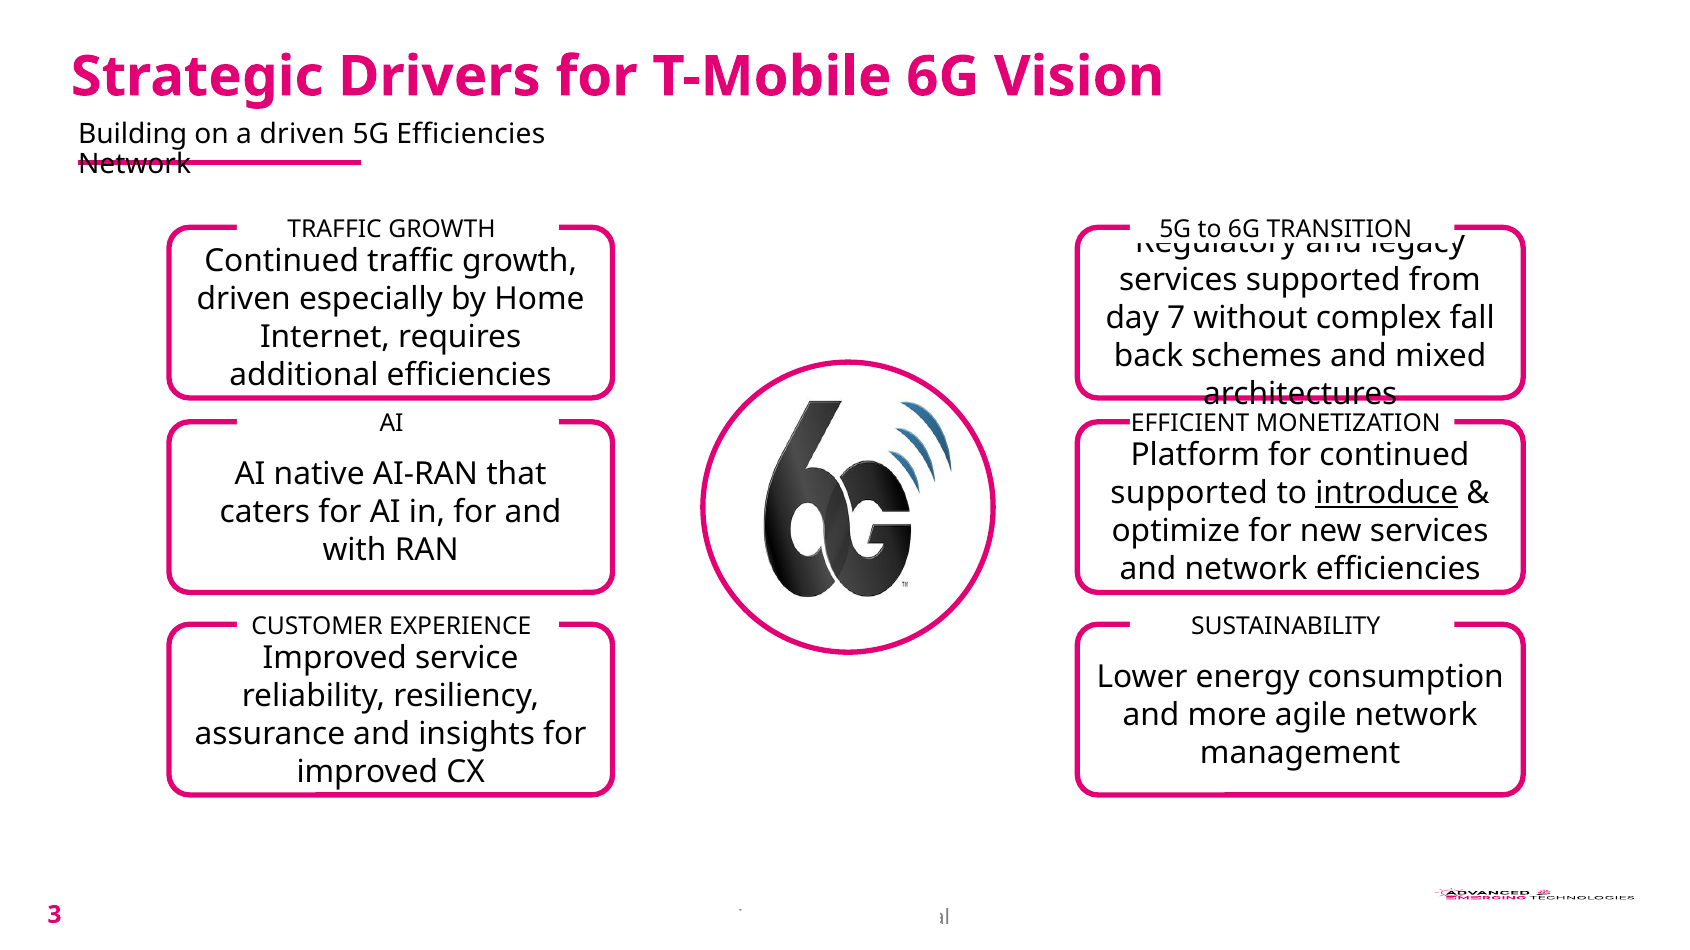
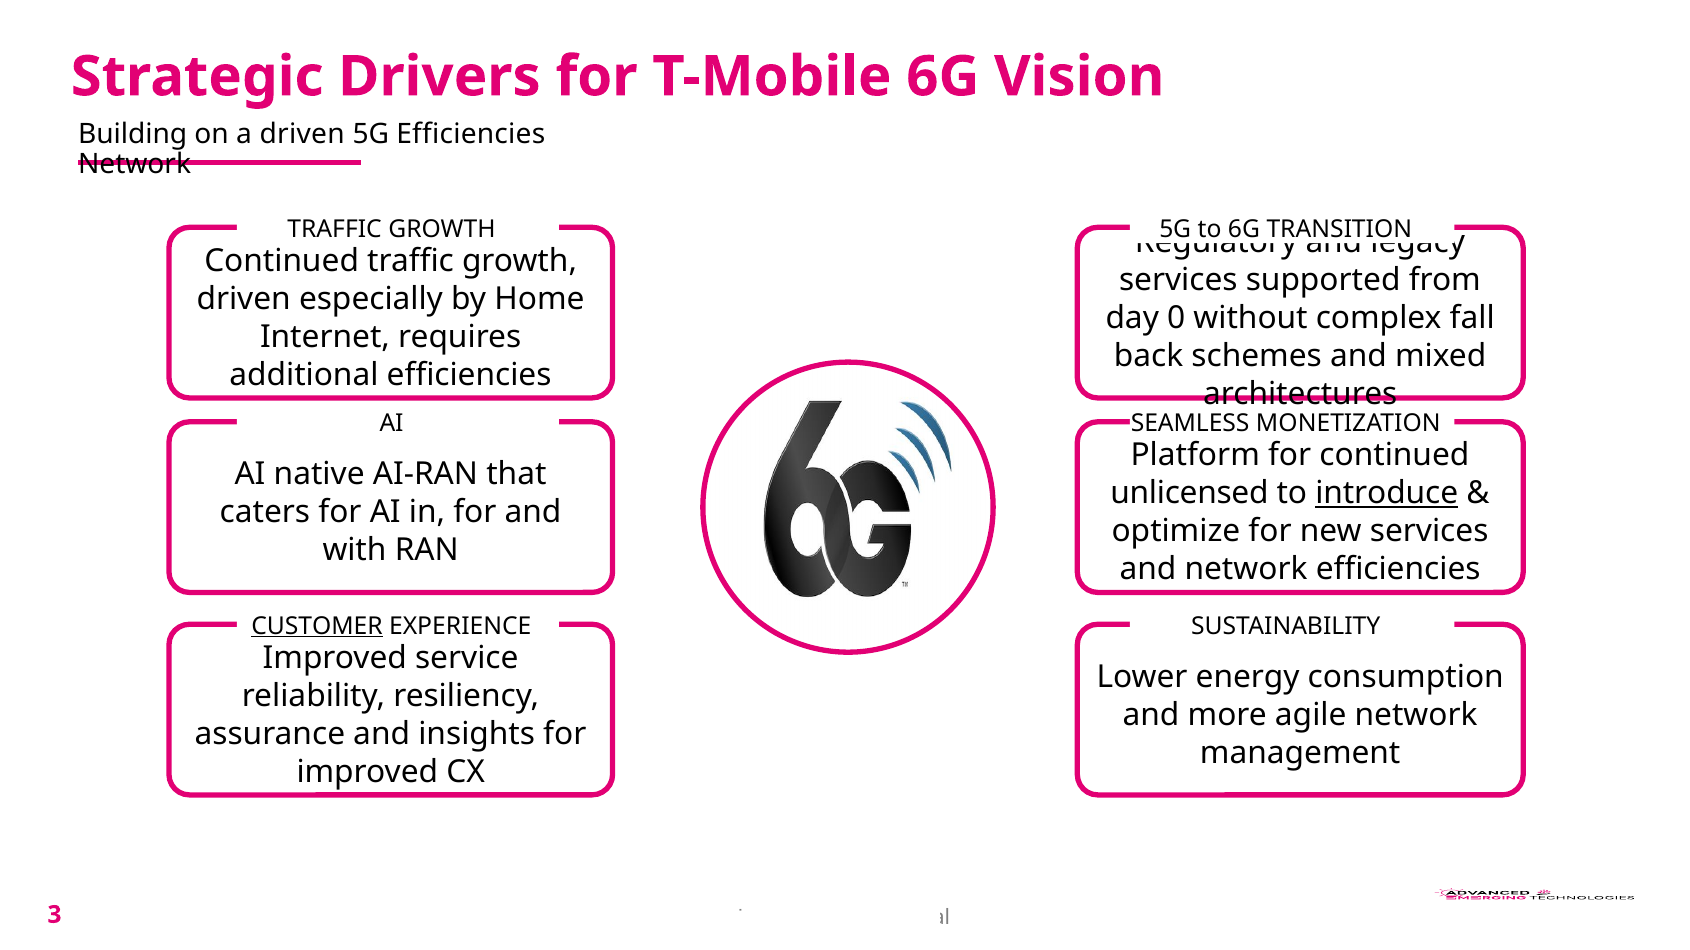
7: 7 -> 0 (1176, 318)
EFFICIENT: EFFICIENT -> SEAMLESS (1190, 424)
supported: supported -> unlicensed (1189, 494)
CUSTOMER underline: none -> present (317, 626)
